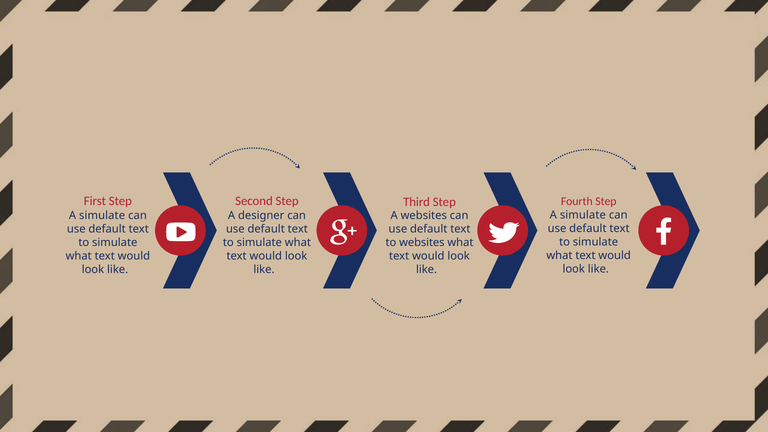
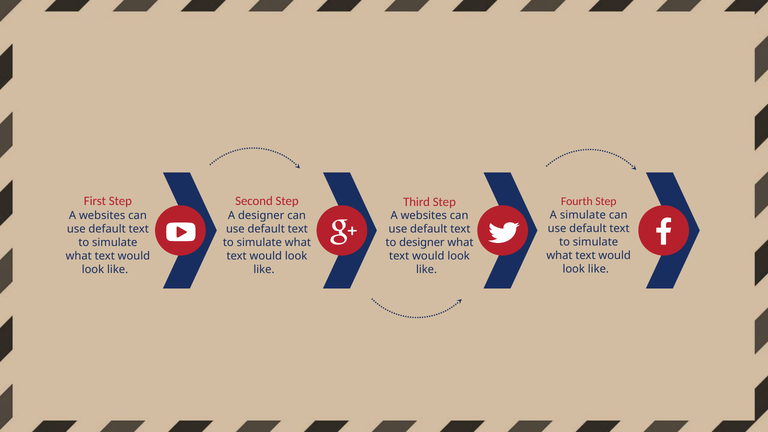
simulate: simulate -> websites (102, 216)
to websites: websites -> designer (422, 242)
